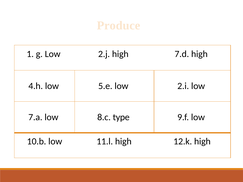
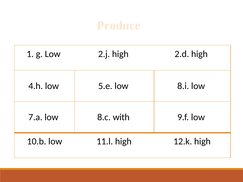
7.d: 7.d -> 2.d (182, 54)
2.i: 2.i -> 8.i (183, 86)
type: type -> with (121, 117)
